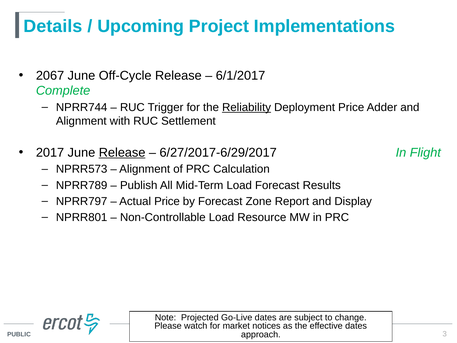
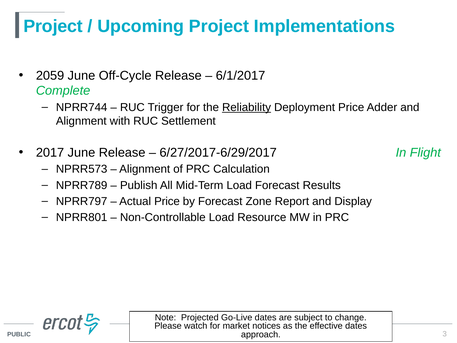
Details: Details -> Project (53, 26)
2067: 2067 -> 2059 (50, 75)
Release underline: present -> none (122, 152)
